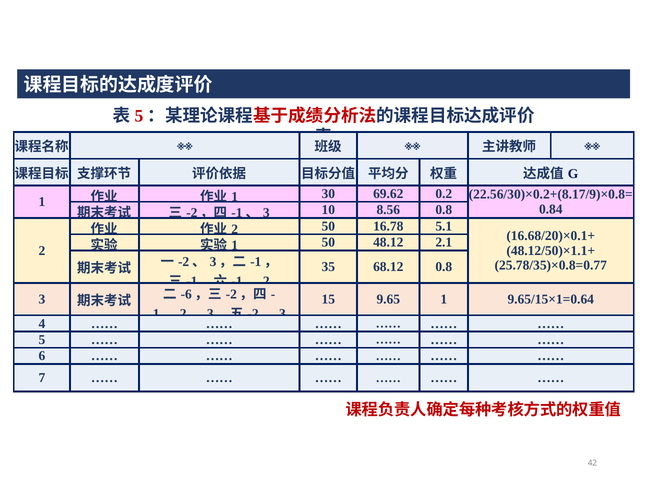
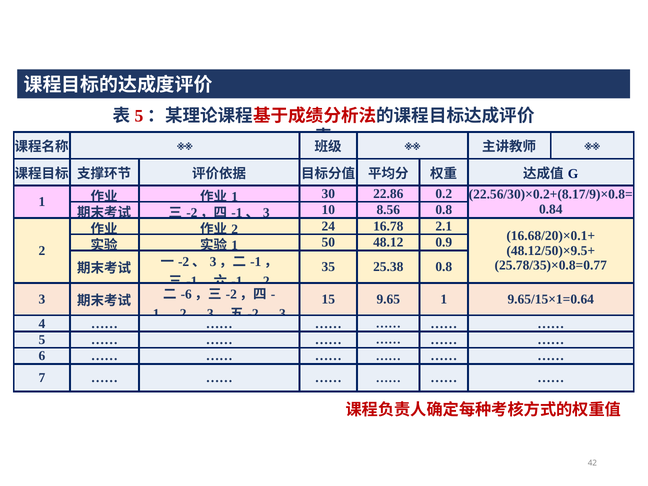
69.62: 69.62 -> 22.86 (388, 194)
50: 50 -> 24 (328, 226)
5.1: 5.1 -> 2.1 (444, 226)
2.1: 2.1 -> 0.9 (444, 242)
48.12/50)×1.1+: 48.12/50)×1.1+ -> 48.12/50)×9.5+ (551, 251)
68.12: 68.12 -> 25.38 (388, 267)
